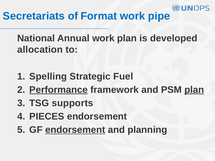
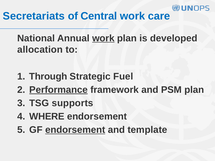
Format: Format -> Central (99, 16)
pipe: pipe -> care (159, 16)
work underline: none -> present (103, 38)
Spelling: Spelling -> Through (48, 76)
plan underline: present -> none (194, 90)
PIECES: PIECES -> WHERE (47, 117)
planning: planning -> template (147, 130)
